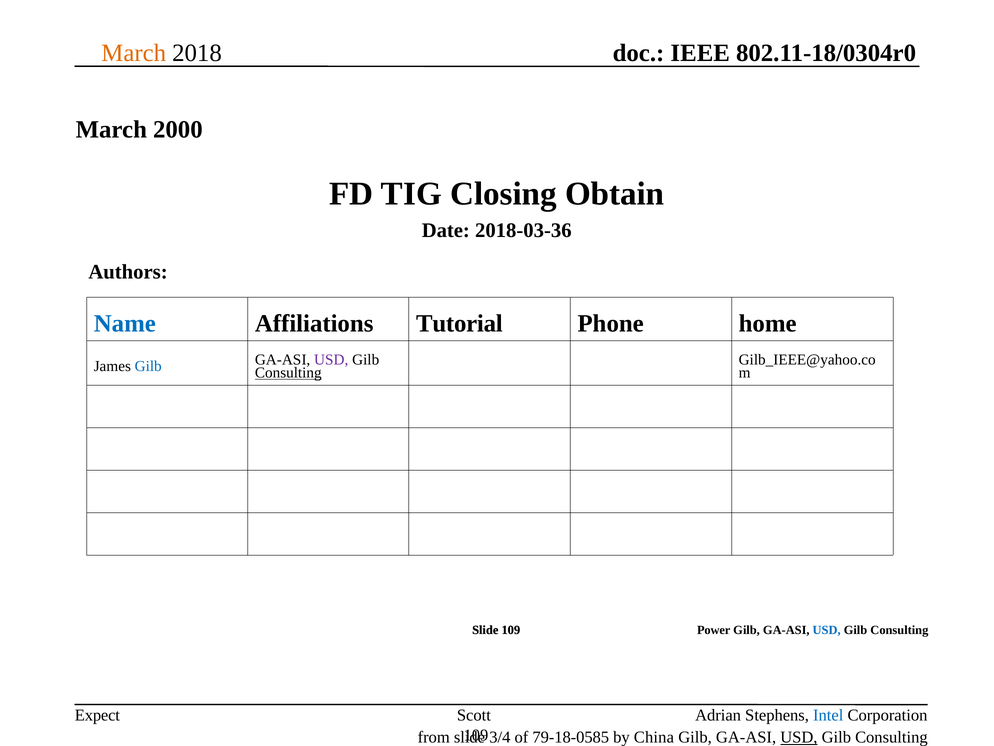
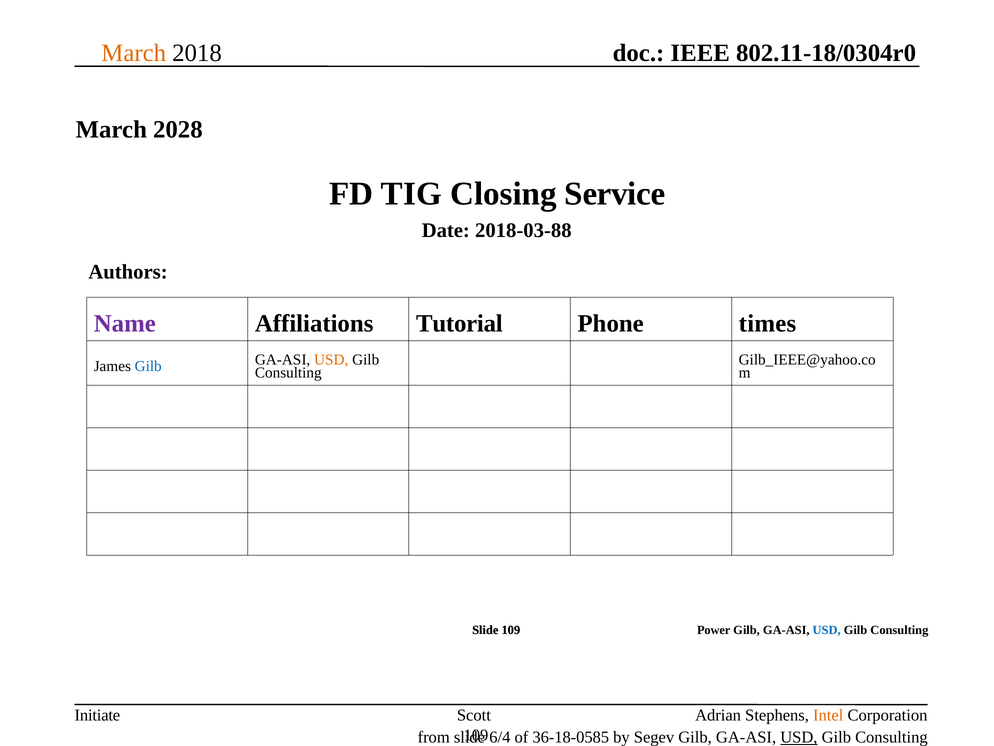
2000: 2000 -> 2028 (178, 129)
Obtain: Obtain -> Service (615, 194)
2018-03-36: 2018-03-36 -> 2018-03-88 (523, 230)
Name colour: blue -> purple (125, 323)
home: home -> times (767, 323)
USD colour: purple -> orange (331, 360)
Consulting underline: present -> none (288, 372)
Expect: Expect -> Initiate (97, 715)
Intel colour: blue -> orange (828, 715)
3/4: 3/4 -> 6/4 (500, 737)
79-18-0585: 79-18-0585 -> 36-18-0585 (571, 737)
China: China -> Segev (654, 737)
